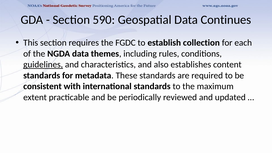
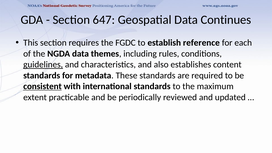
590: 590 -> 647 (104, 20)
collection: collection -> reference (201, 43)
consistent underline: none -> present (42, 86)
